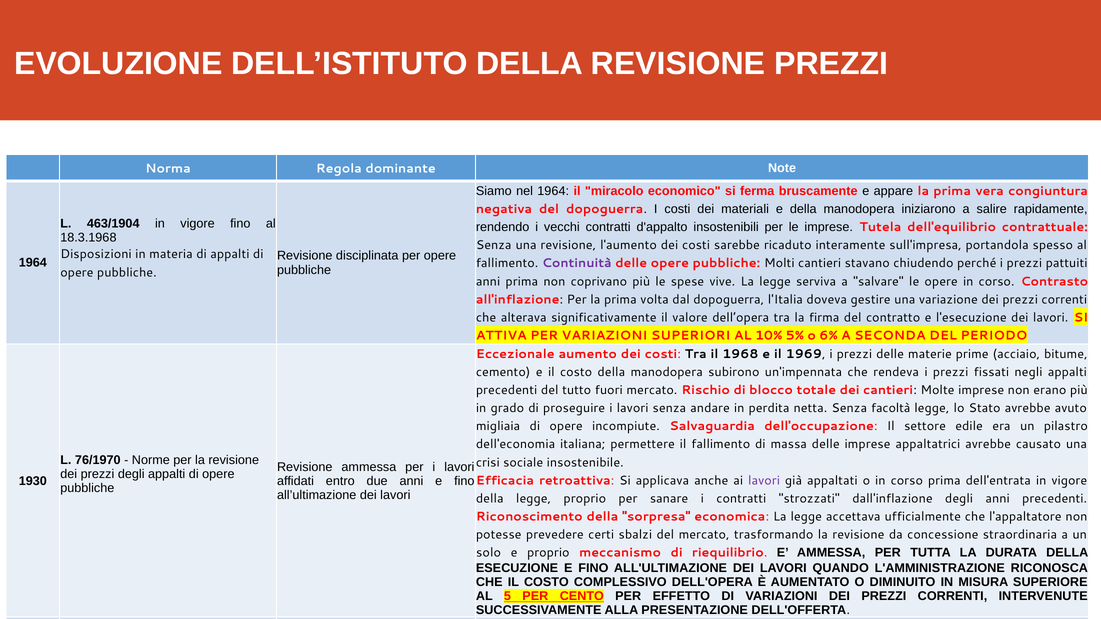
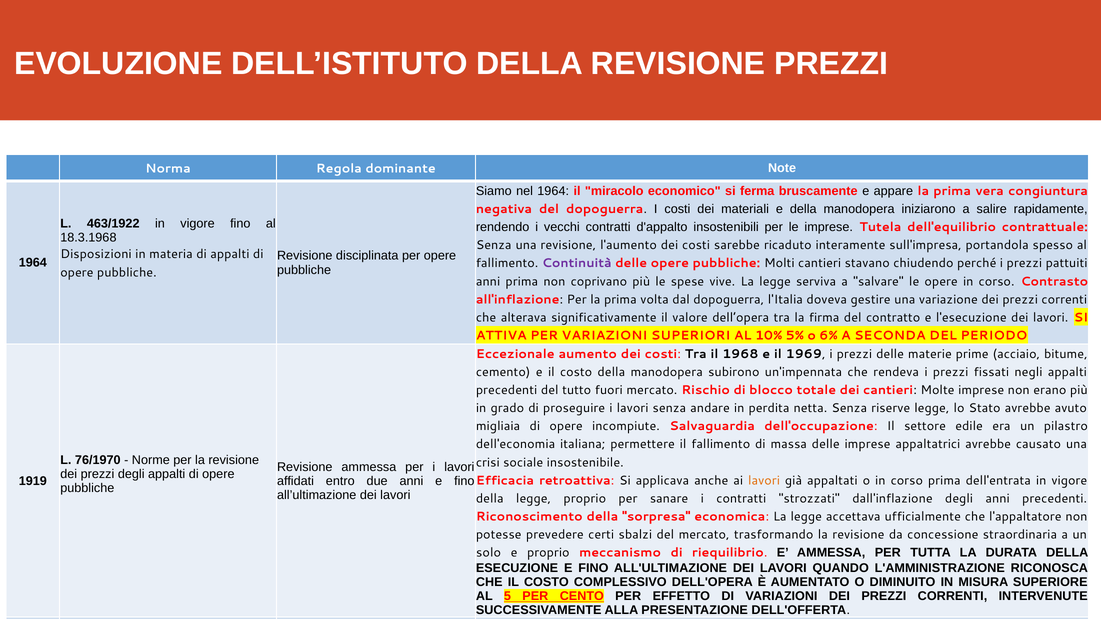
463/1904: 463/1904 -> 463/1922 (113, 224)
facoltà: facoltà -> riserve (891, 408)
1930: 1930 -> 1919 (33, 481)
lavori colour: purple -> orange (764, 481)
